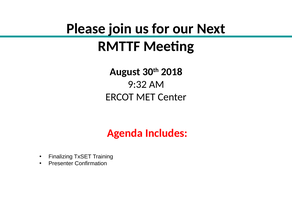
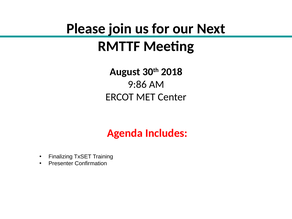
9:32: 9:32 -> 9:86 (137, 84)
